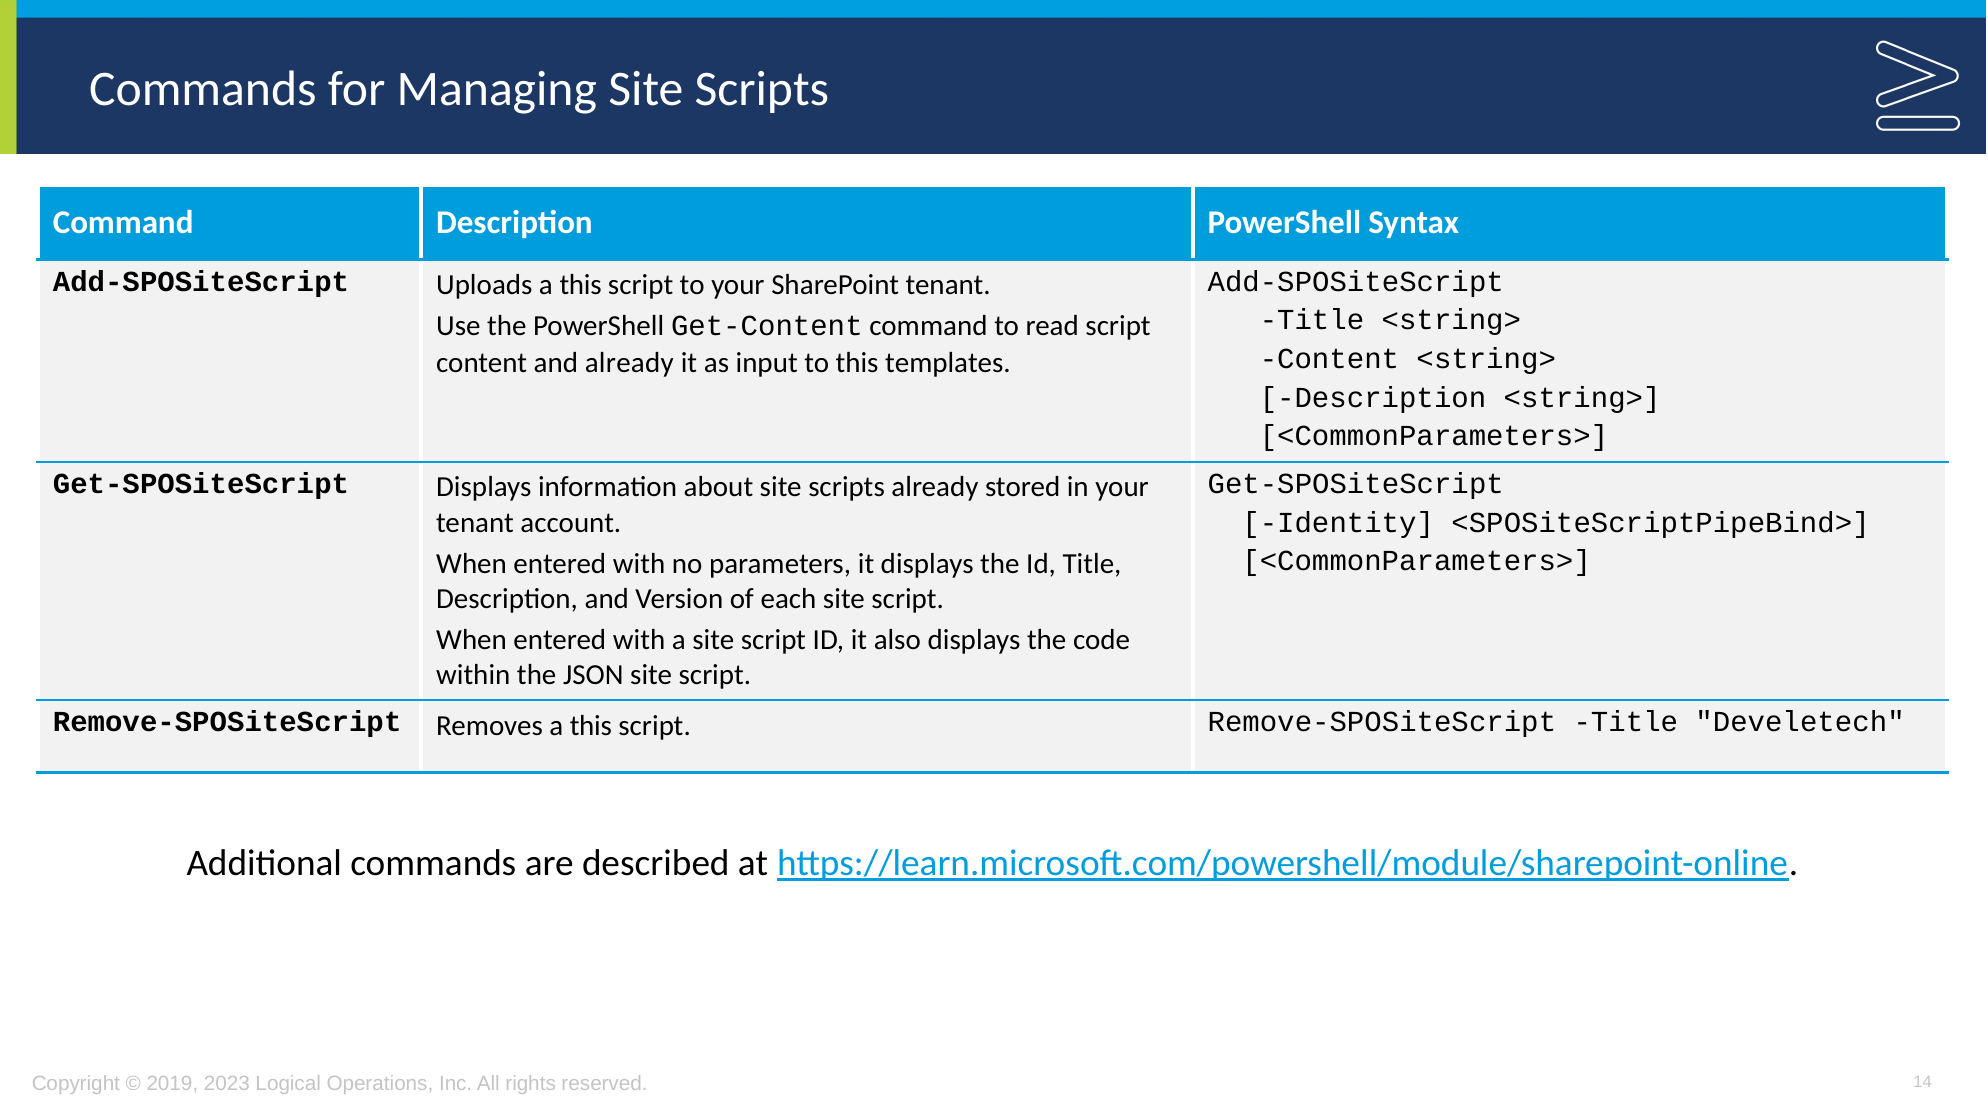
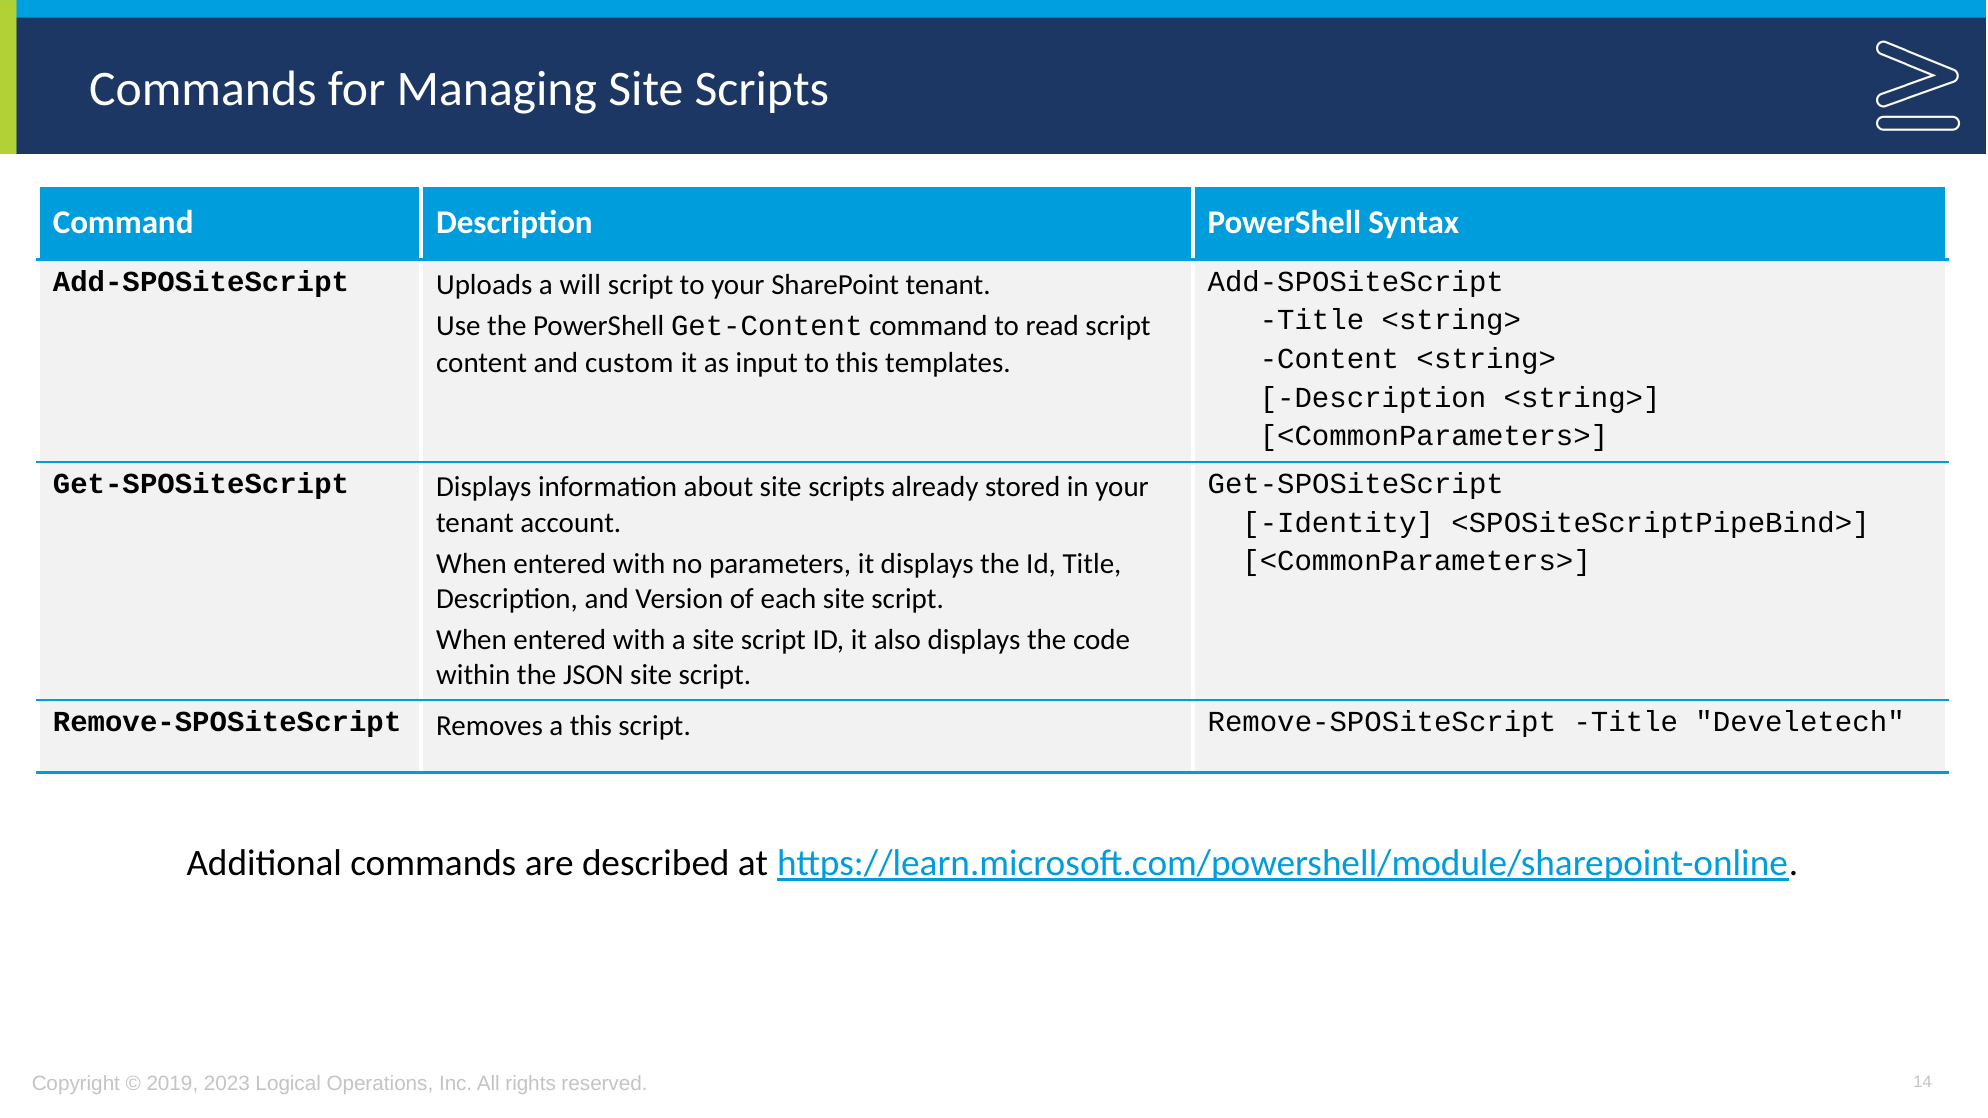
Uploads a this: this -> will (580, 285)
and already: already -> custom (629, 363)
